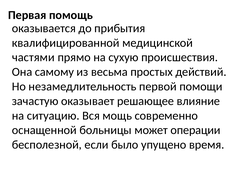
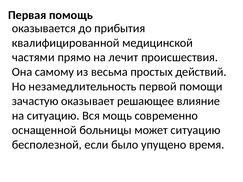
сухую: сухую -> лечит (123, 57)
может операции: операции -> ситуацию (195, 130)
